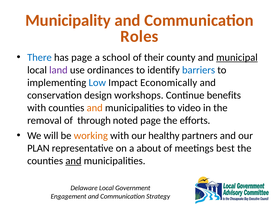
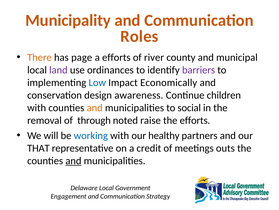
There colour: blue -> orange (39, 57)
a school: school -> efforts (116, 57)
their: their -> river (154, 57)
municipal underline: present -> none (237, 57)
barriers colour: blue -> purple (199, 70)
workshops: workshops -> awareness (139, 95)
benefits: benefits -> children (224, 95)
video: video -> social (189, 107)
noted page: page -> raise (151, 120)
working colour: orange -> blue (91, 135)
PLAN: PLAN -> THAT (38, 148)
about: about -> credit (149, 148)
best: best -> outs (225, 148)
